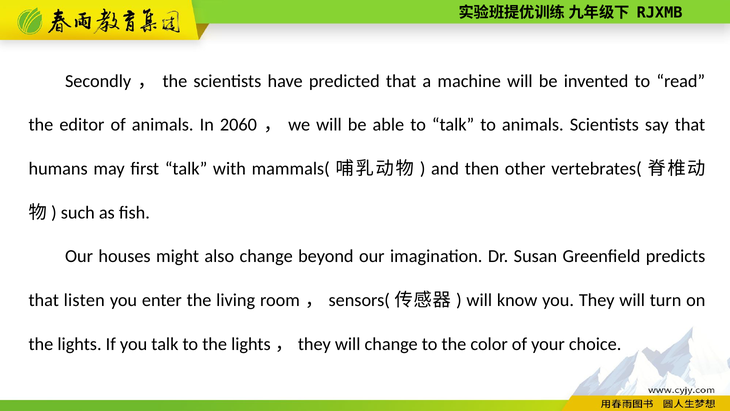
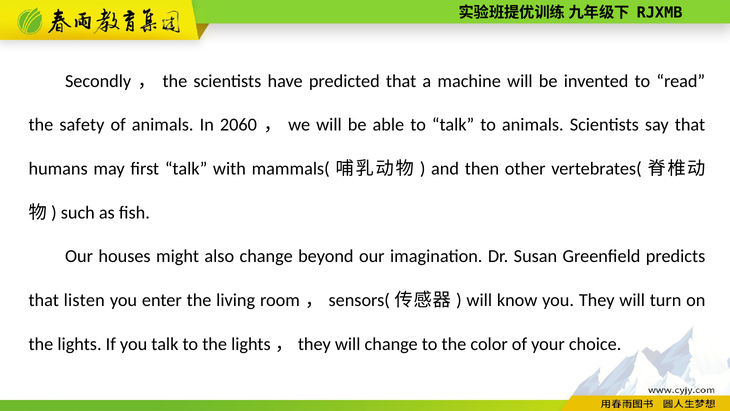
editor: editor -> safety (82, 125)
